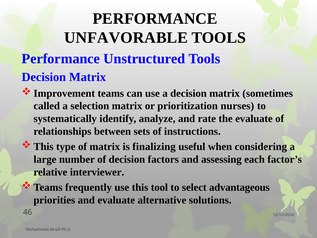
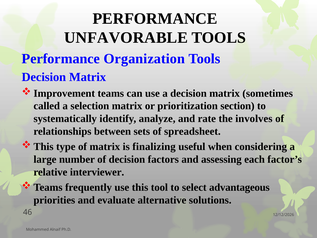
Unstructured: Unstructured -> Organization (144, 59)
nurses: nurses -> section (237, 106)
the evaluate: evaluate -> involves (254, 119)
instructions: instructions -> spreadsheet (192, 131)
